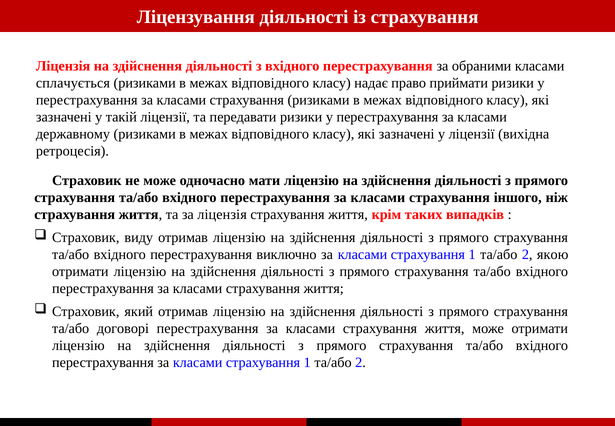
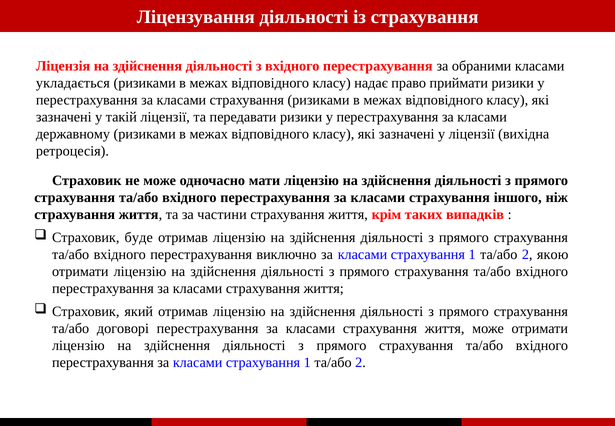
сплачується: сплачується -> укладається (73, 83)
за ліцензія: ліцензія -> частини (222, 214)
виду: виду -> буде (139, 237)
